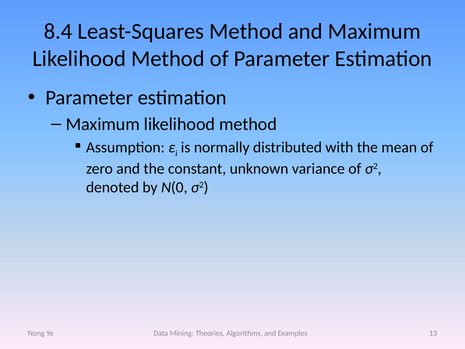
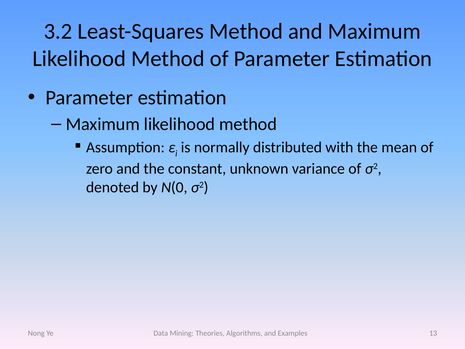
8.4: 8.4 -> 3.2 (58, 31)
